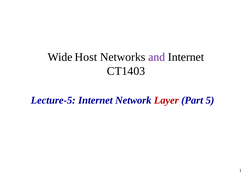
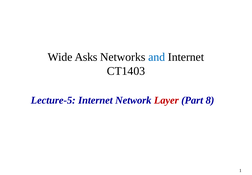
Host: Host -> Asks (86, 57)
and colour: purple -> blue (157, 57)
5: 5 -> 8 (210, 100)
